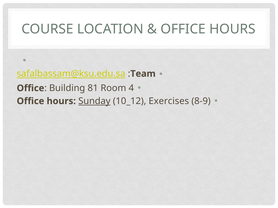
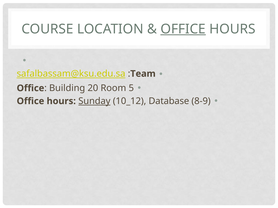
OFFICE underline: none -> present (183, 29)
81: 81 -> 20 (93, 88)
4: 4 -> 5 (131, 88)
Exercises: Exercises -> Database (169, 101)
